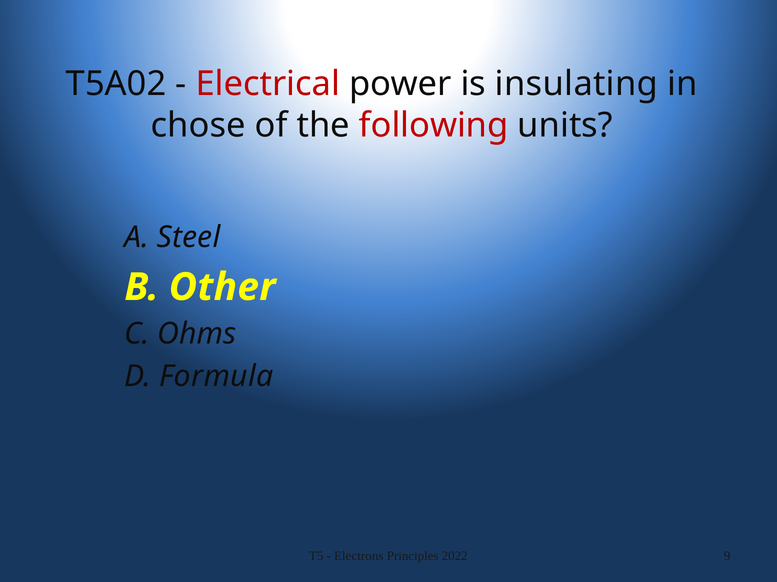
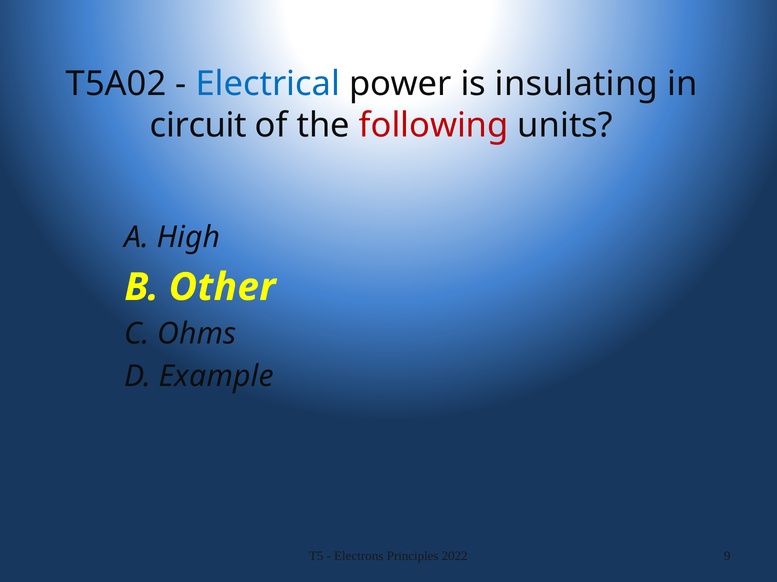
Electrical colour: red -> blue (268, 84)
chose: chose -> circuit (198, 125)
Steel: Steel -> High (189, 238)
Formula: Formula -> Example (216, 377)
